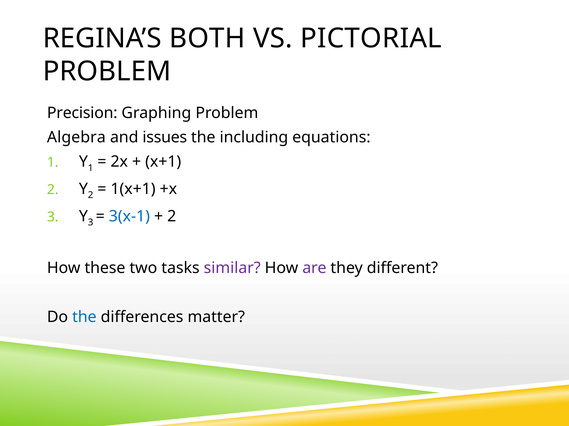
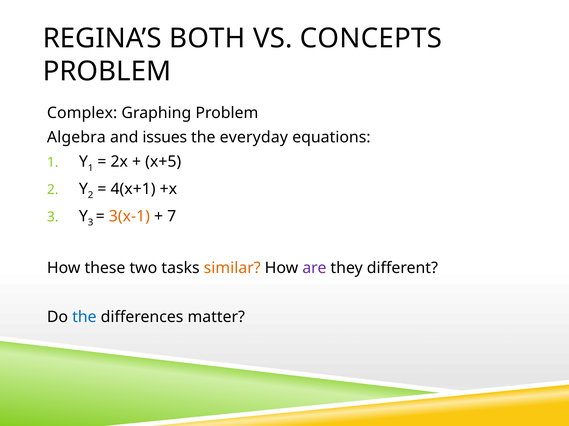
PICTORIAL: PICTORIAL -> CONCEPTS (371, 38)
Precision: Precision -> Complex (82, 113)
including: including -> everyday (254, 138)
x+1: x+1 -> x+5 (163, 162)
1(x+1: 1(x+1 -> 4(x+1 (133, 189)
3(x-1 colour: blue -> orange (129, 217)
2: 2 -> 7 (172, 217)
similar colour: purple -> orange (232, 268)
